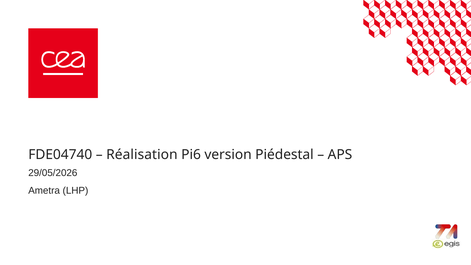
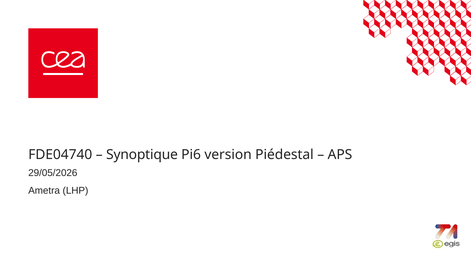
Réalisation: Réalisation -> Synoptique (142, 155)
